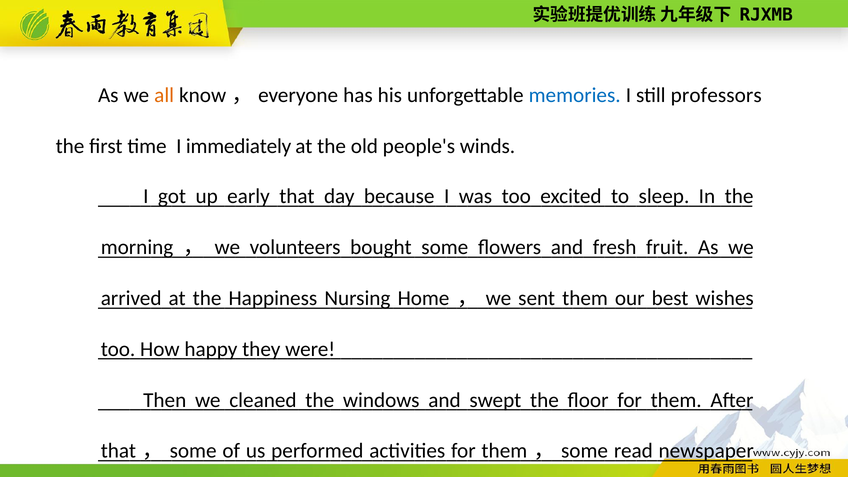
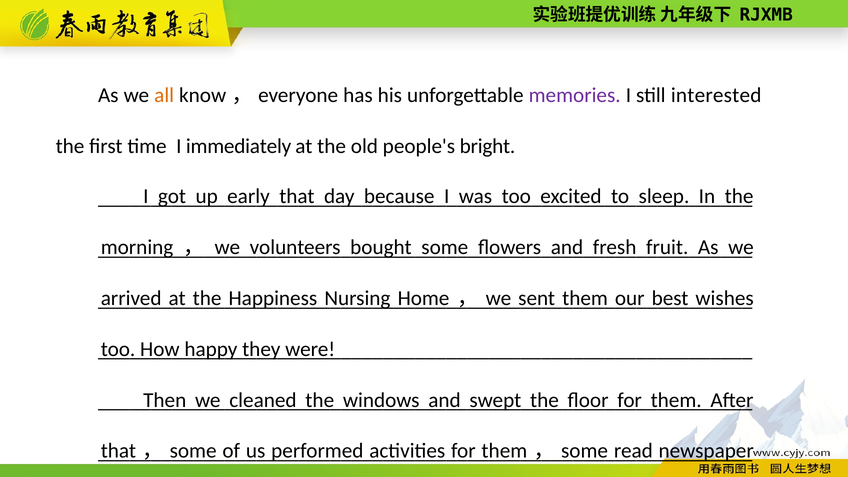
memories colour: blue -> purple (575, 95)
professors: professors -> interested (716, 95)
winds: winds -> bright (488, 146)
